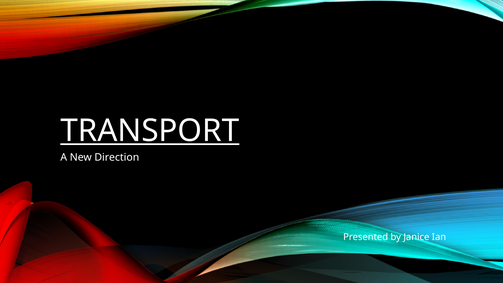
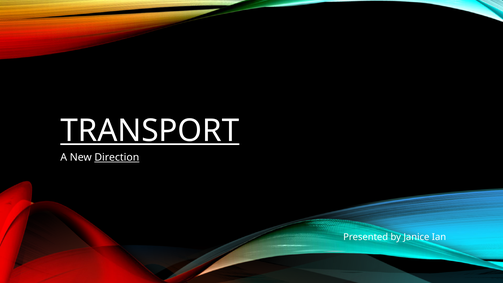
Direction underline: none -> present (117, 157)
